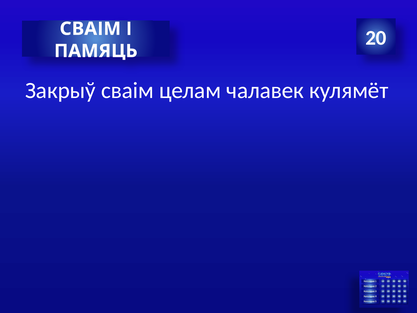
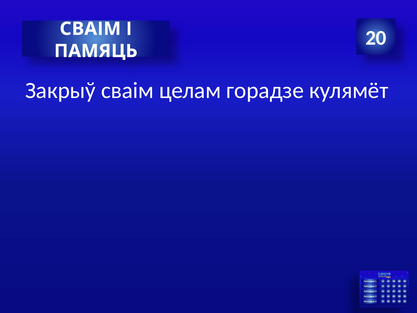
чалавек: чалавек -> горадзе (265, 91)
